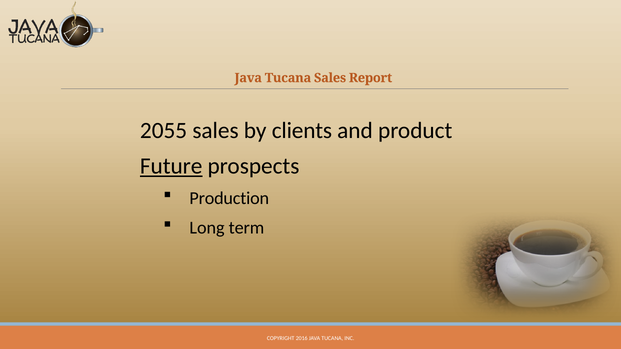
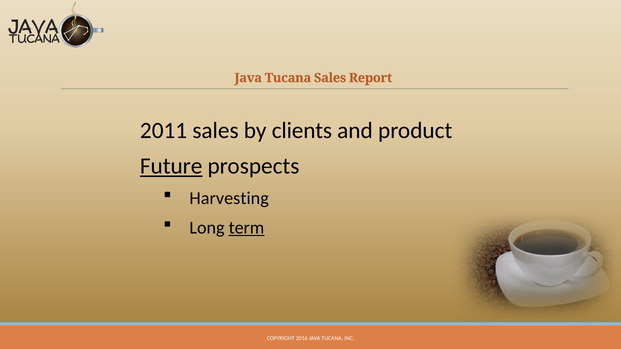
2055: 2055 -> 2011 (164, 131)
Production: Production -> Harvesting (229, 198)
term underline: none -> present (246, 228)
